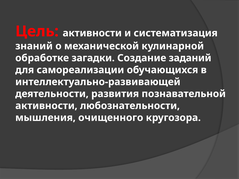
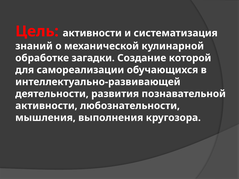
заданий: заданий -> которой (190, 58)
очищенного: очищенного -> выполнения (111, 118)
